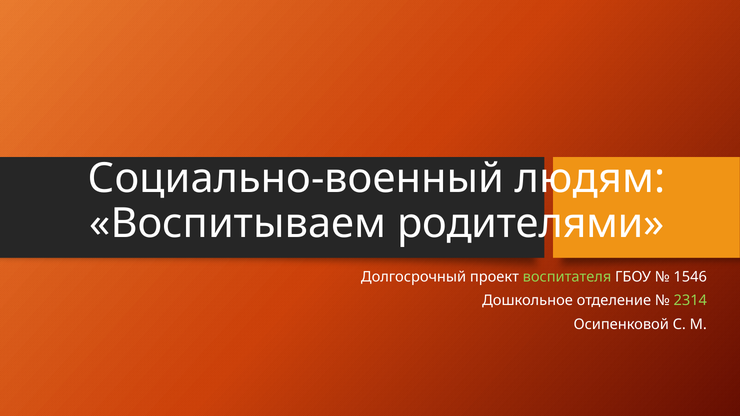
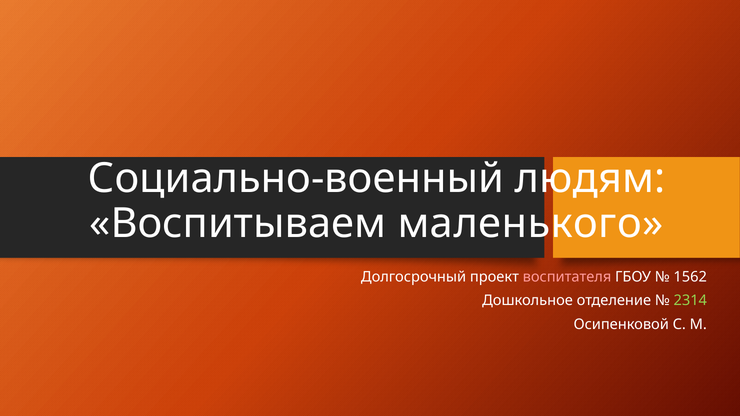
родителями: родителями -> маленького (530, 224)
воспитателя colour: light green -> pink (567, 277)
1546: 1546 -> 1562 (690, 277)
